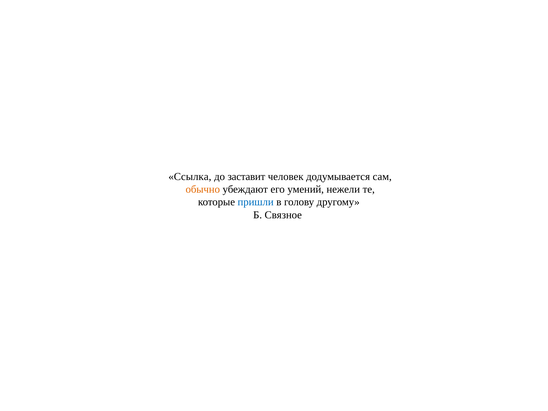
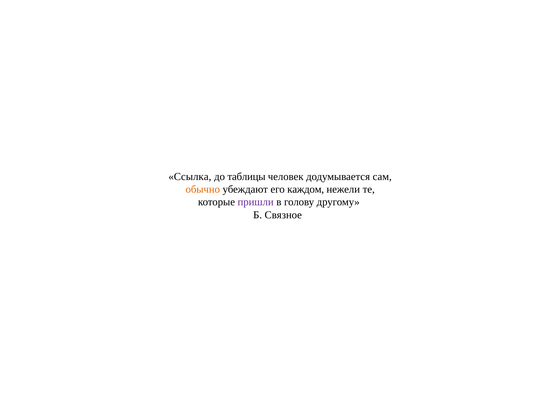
заставит: заставит -> таблицы (246, 177)
умений: умений -> каждом (306, 189)
пришли colour: blue -> purple (256, 202)
